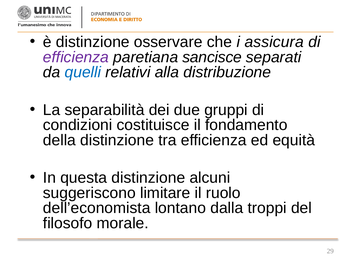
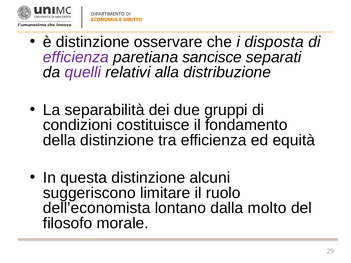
assicura: assicura -> disposta (274, 42)
quelli colour: blue -> purple (83, 72)
troppi: troppi -> molto (267, 208)
